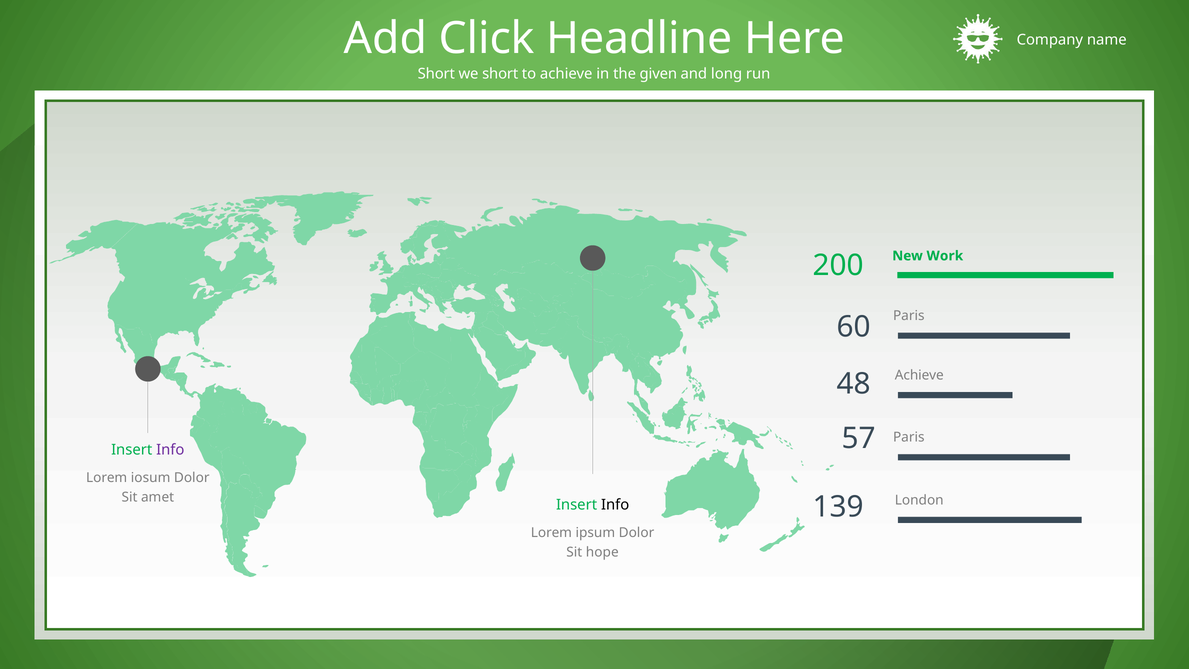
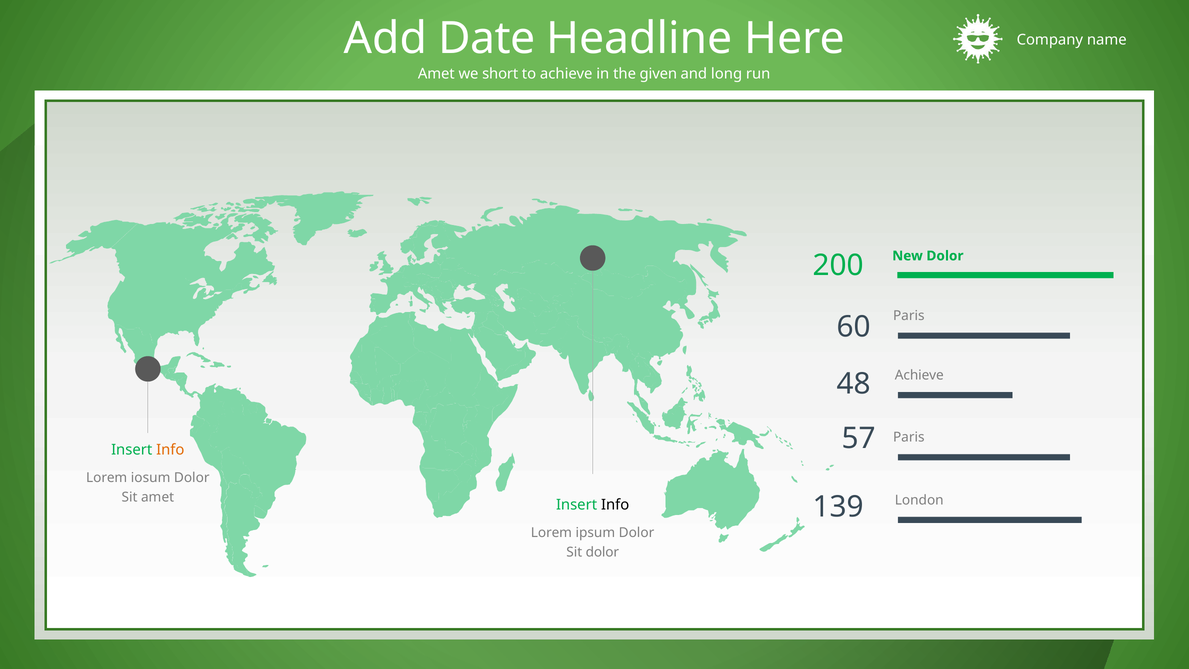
Click: Click -> Date (487, 39)
Short: Short -> Amet (436, 74)
New Work: Work -> Dolor (945, 256)
Info colour: purple -> orange (170, 450)
Sit hope: hope -> dolor (602, 552)
